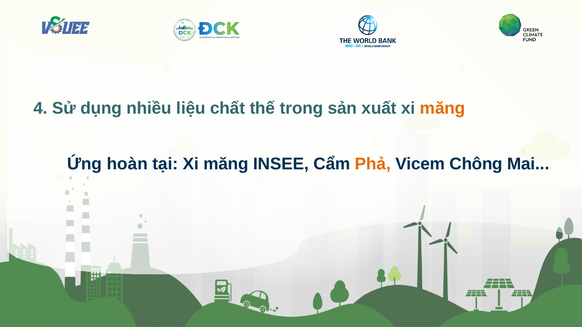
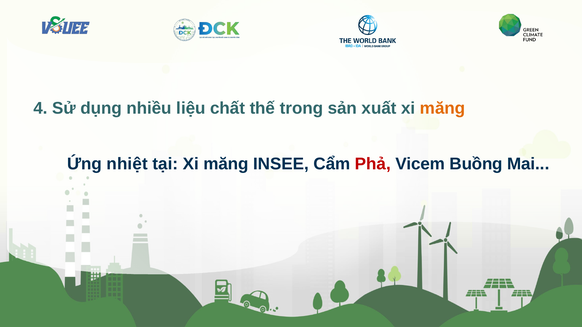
hoàn: hoàn -> nhiệt (127, 164)
Phả colour: orange -> red (373, 164)
Chông: Chông -> Buồng (476, 164)
